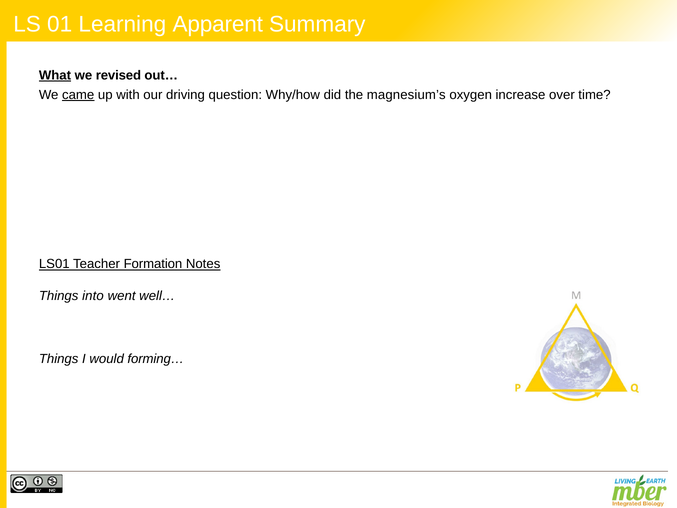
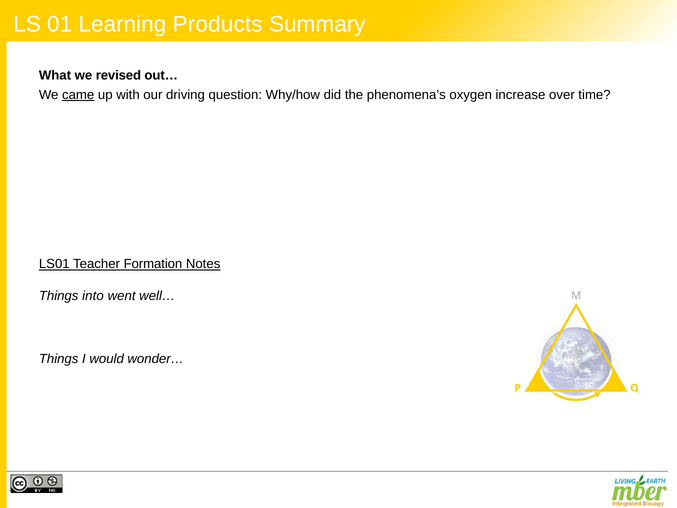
Apparent: Apparent -> Products (218, 24)
What underline: present -> none (55, 75)
magnesium’s: magnesium’s -> phenomena’s (406, 95)
forming…: forming… -> wonder… (156, 359)
